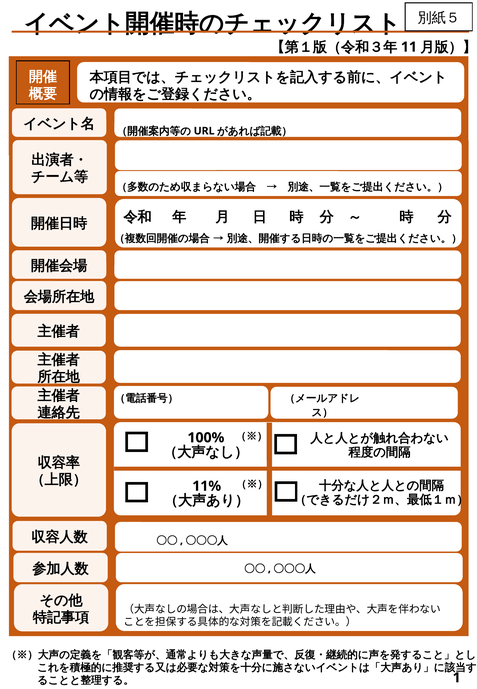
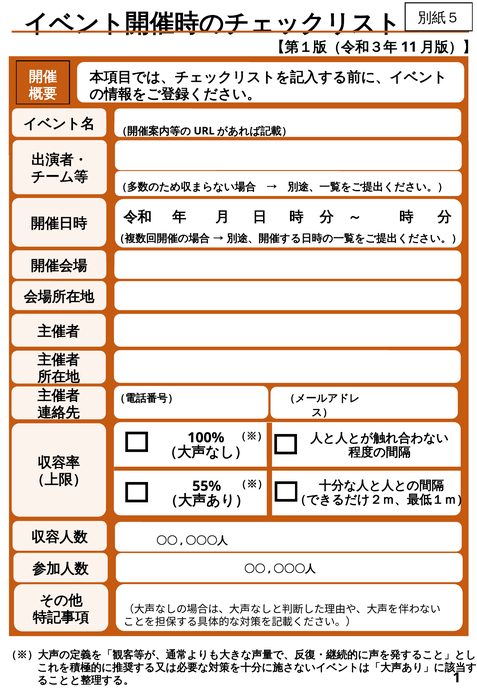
11%: 11% -> 55% (207, 486)
